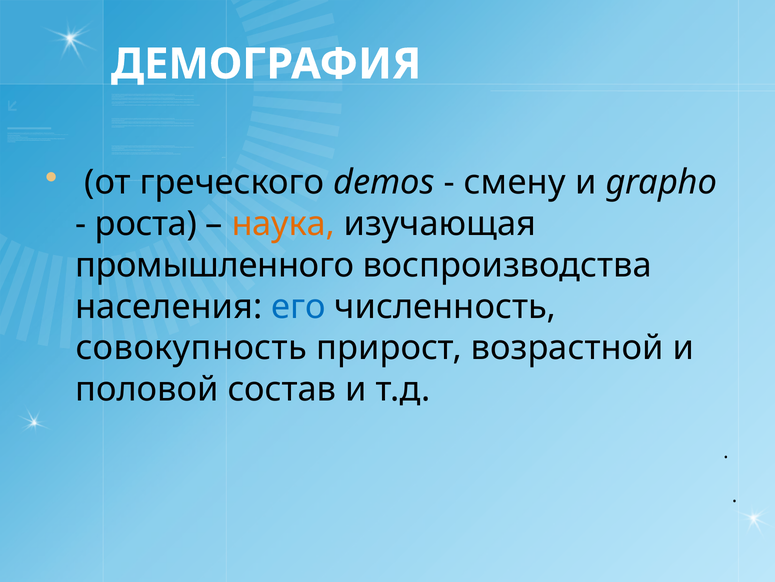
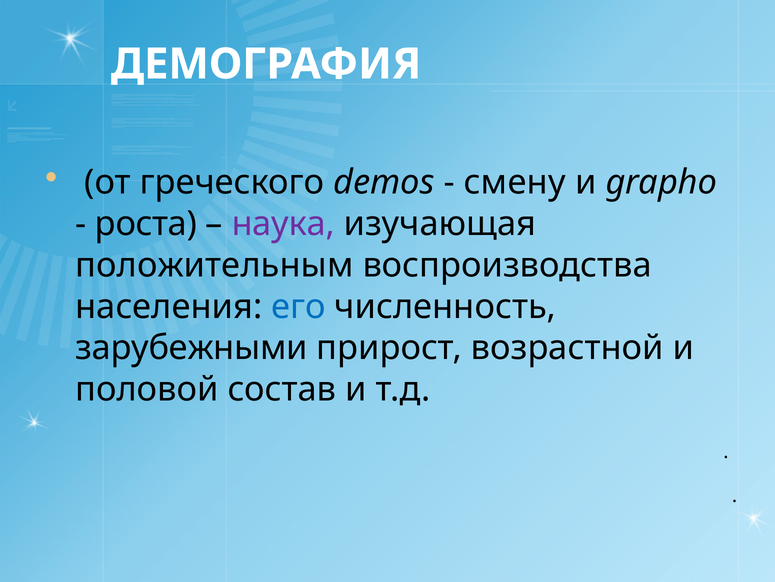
наука colour: orange -> purple (283, 224)
промышленного: промышленного -> положительным (214, 265)
совокупность: совокупность -> зарубежными (192, 348)
